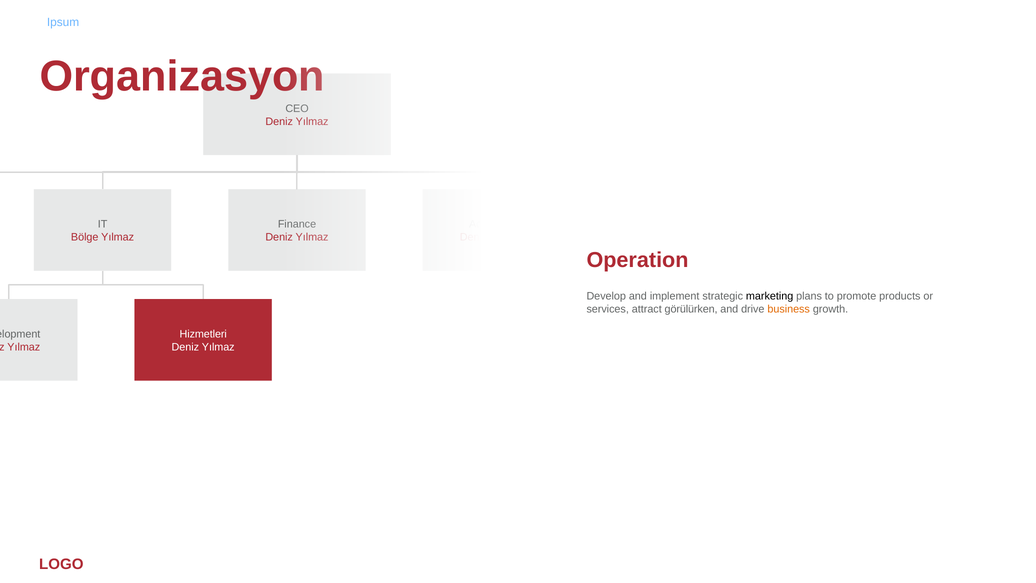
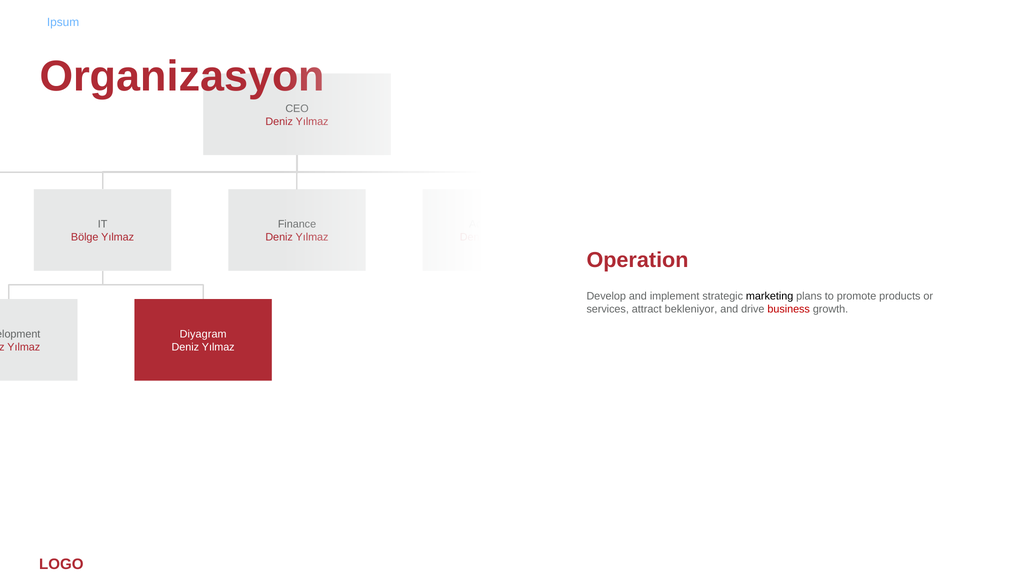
görülürken: görülürken -> bekleniyor (691, 309)
business colour: orange -> red (789, 309)
Hizmetleri: Hizmetleri -> Diyagram (203, 334)
